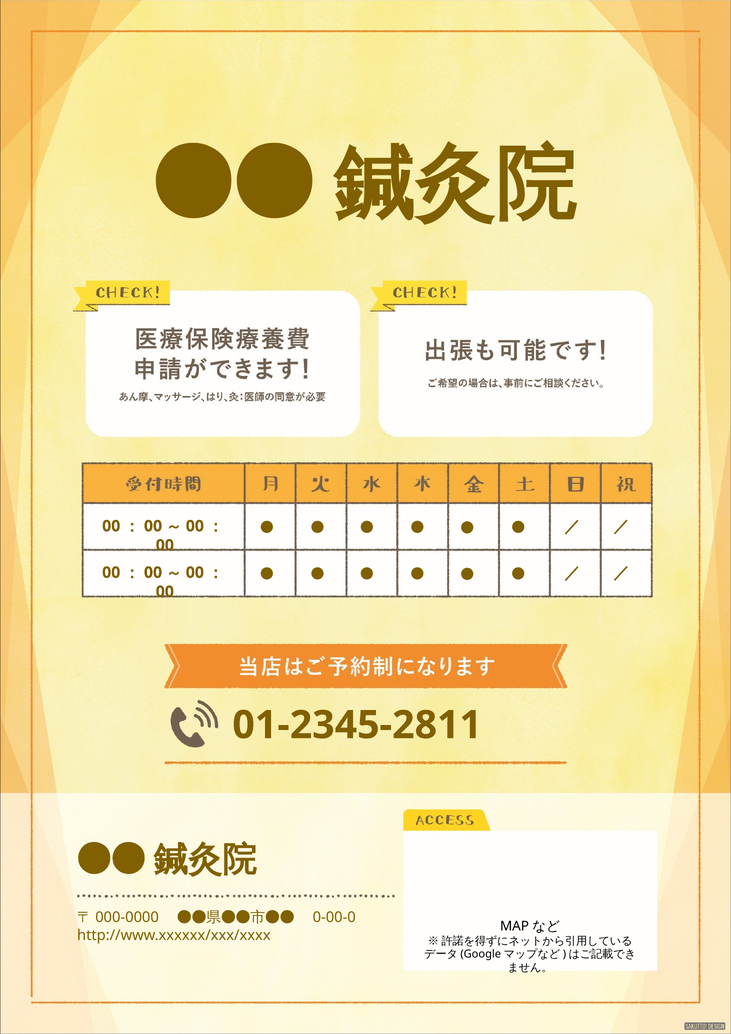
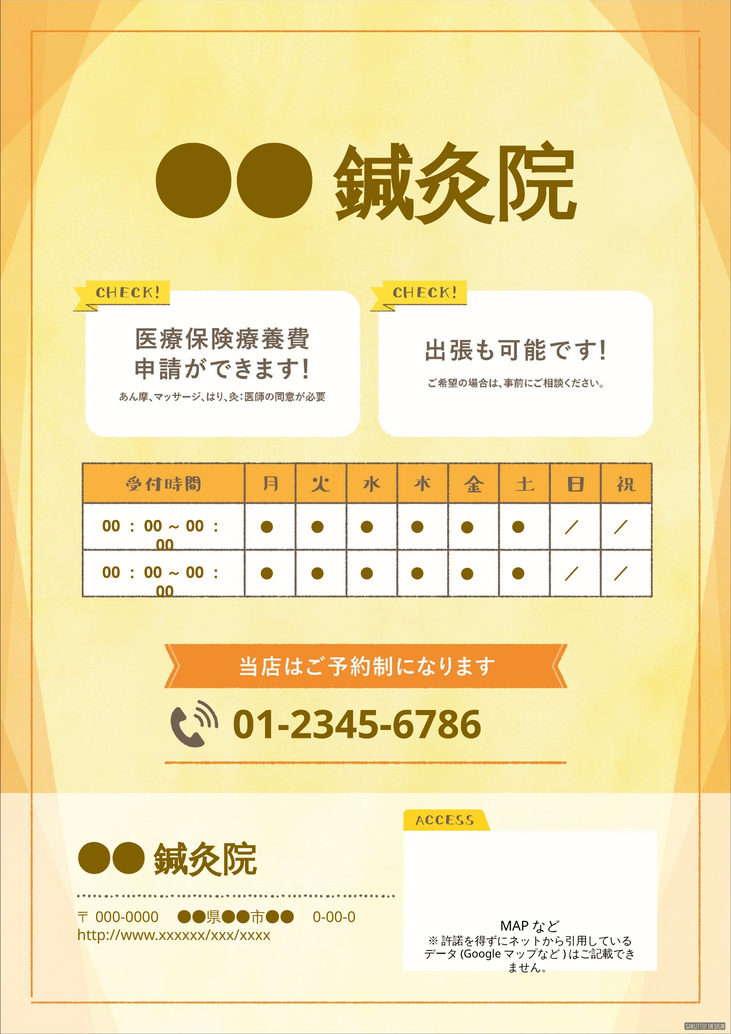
01-2345-2811: 01-2345-2811 -> 01-2345-6786 (357, 725)
